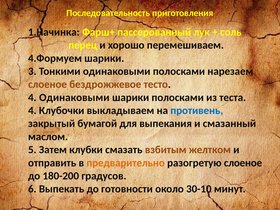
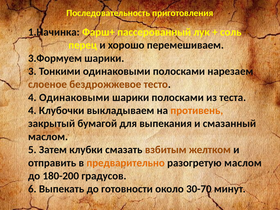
4.Формуем: 4.Формуем -> 3.Формуем (55, 58)
противень colour: blue -> orange (197, 111)
разогретую слоеное: слоеное -> маслом (243, 163)
30-10: 30-10 -> 30-70 (199, 189)
